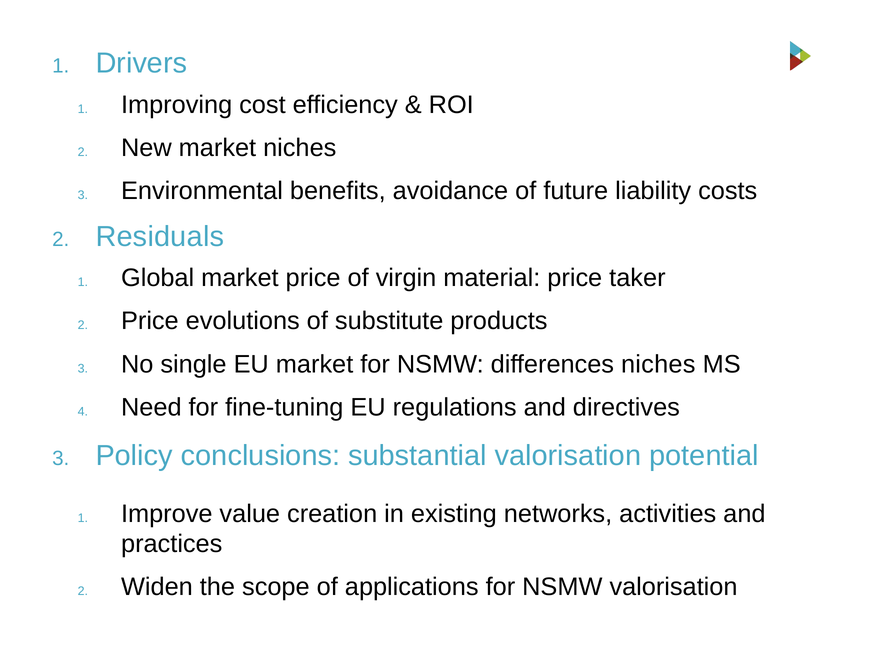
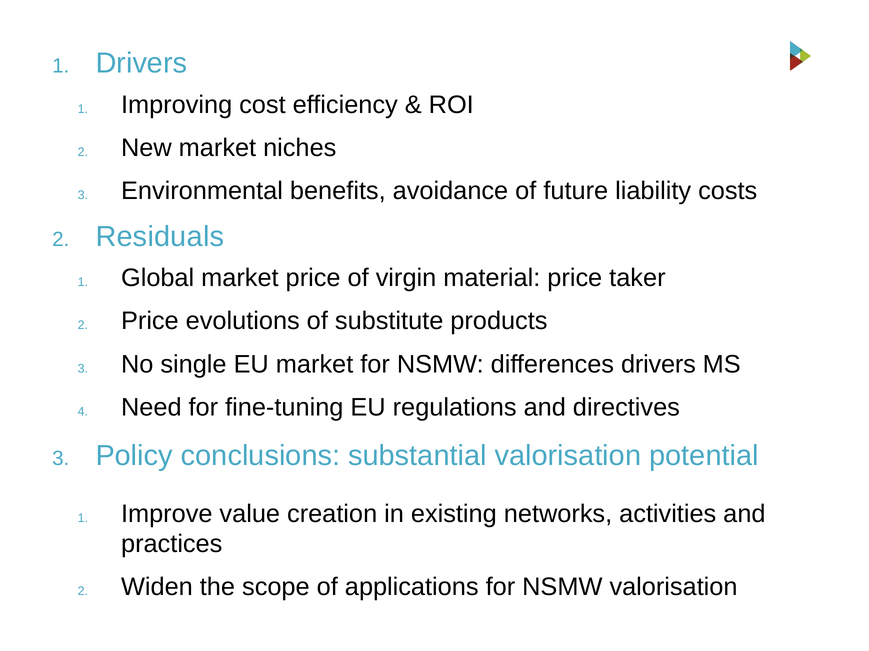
differences niches: niches -> drivers (658, 365)
